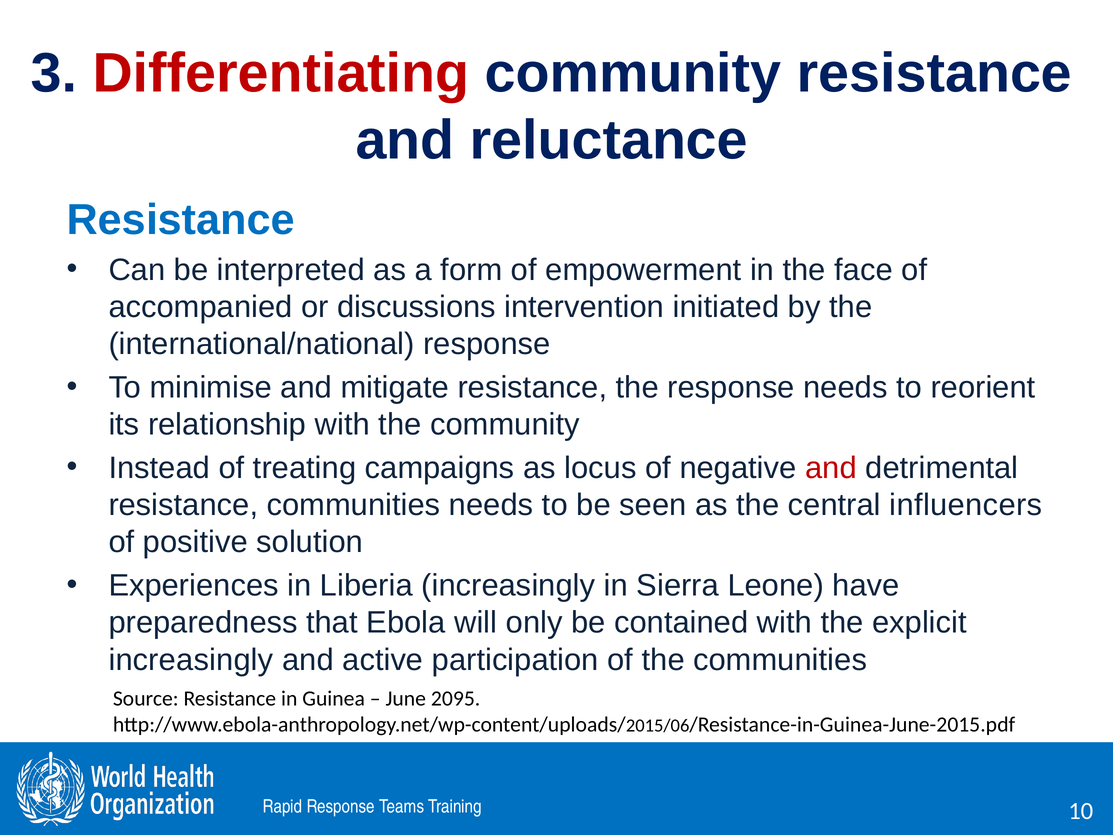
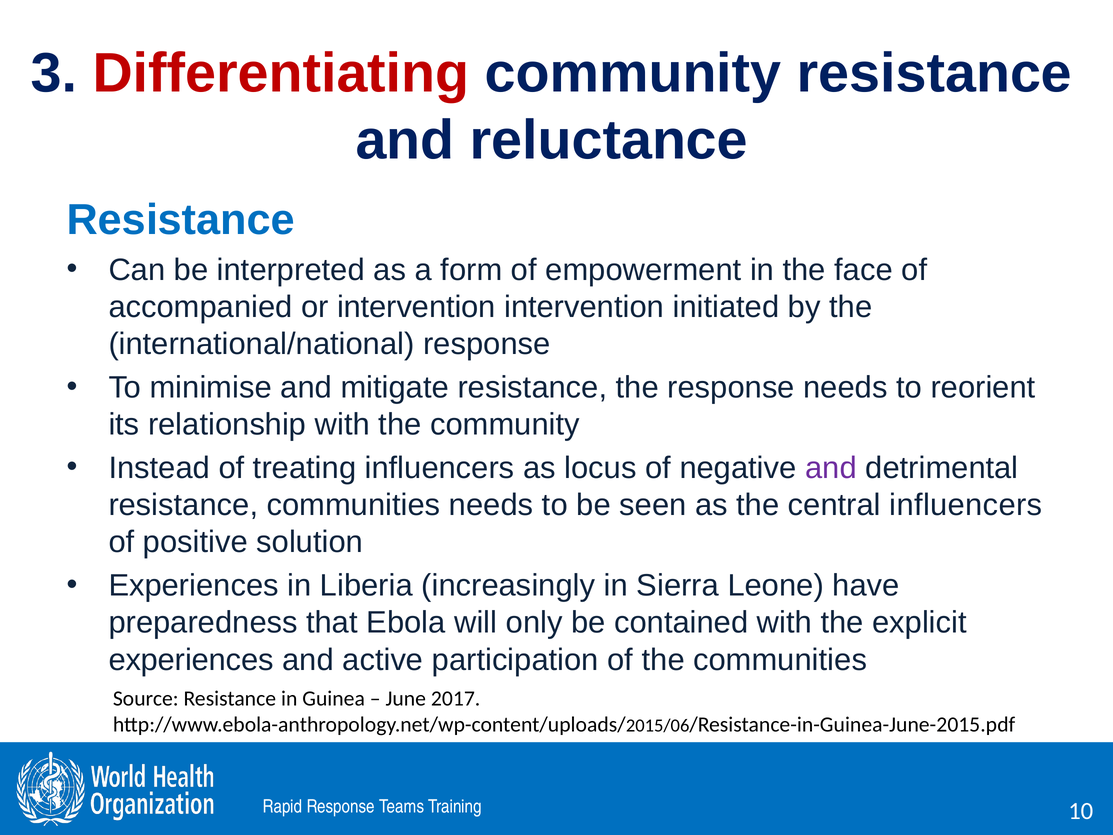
or discussions: discussions -> intervention (416, 307)
treating campaigns: campaigns -> influencers (440, 468)
and colour: red -> purple (831, 468)
increasingly: increasingly -> experiences (191, 660)
2095: 2095 -> 2017 (456, 698)
